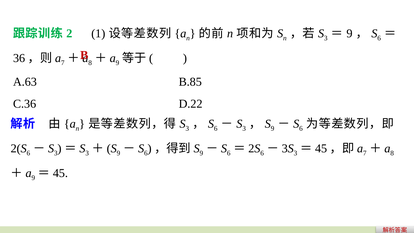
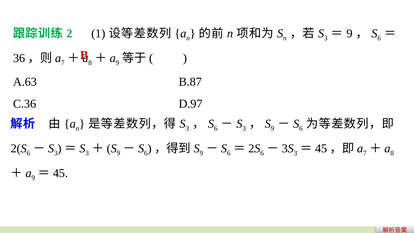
B.85: B.85 -> B.87 (190, 82)
D.22: D.22 -> D.97 (191, 104)
